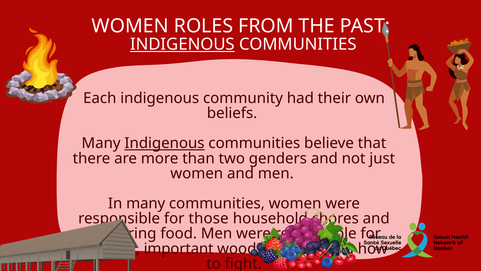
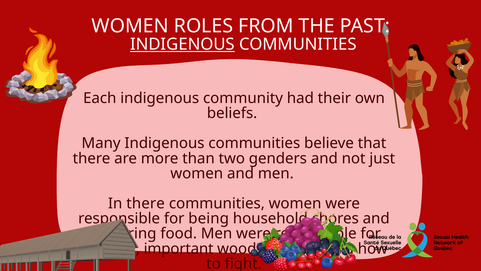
Indigenous underline: present -> none (164, 143)
In many: many -> there (146, 203)
those: those -> being (209, 218)
